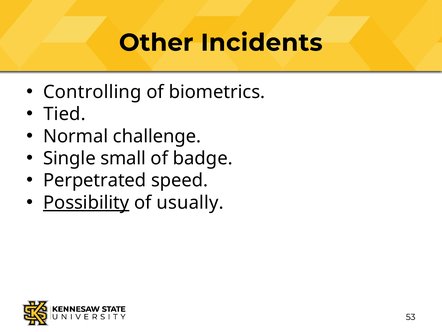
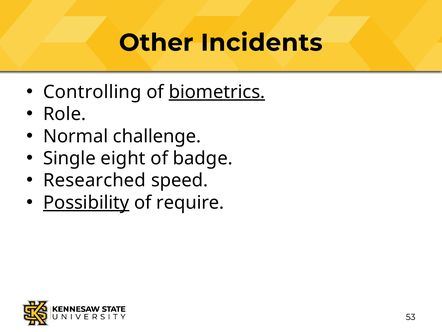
biometrics underline: none -> present (217, 92)
Tied: Tied -> Role (65, 114)
small: small -> eight (123, 158)
Perpetrated: Perpetrated -> Researched (95, 180)
usually: usually -> require (190, 202)
